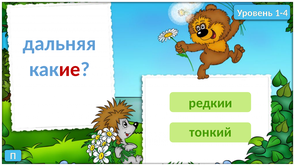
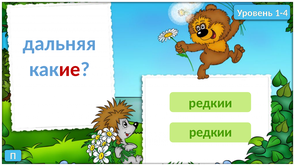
тонкий: тонкий -> редкии (211, 132)
